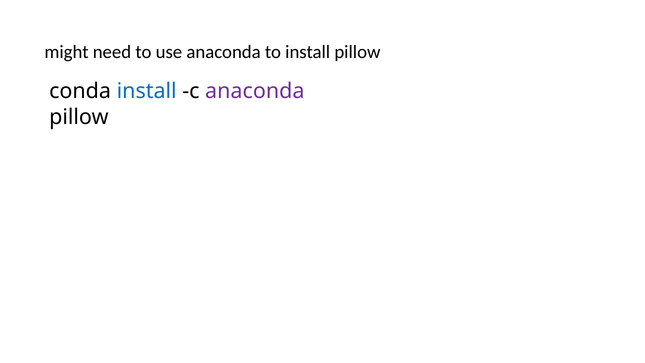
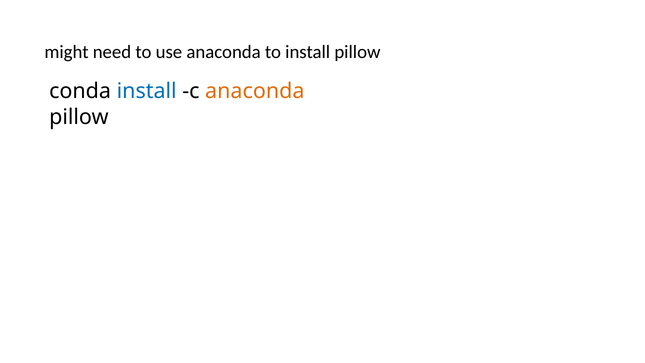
anaconda colour: purple -> orange (255, 91)
